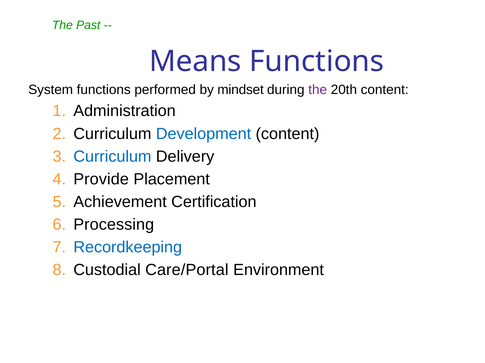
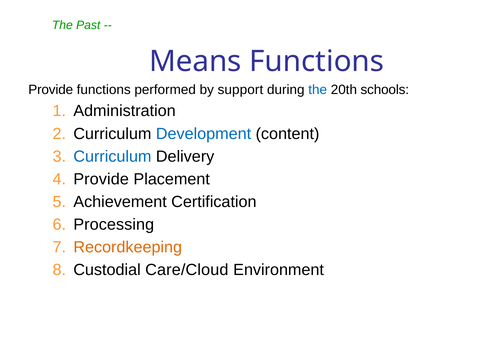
System: System -> Provide (51, 90)
mindset: mindset -> support (240, 90)
the colour: purple -> blue (318, 90)
20th content: content -> schools (385, 90)
Recordkeeping colour: blue -> orange (128, 248)
Care/Portal: Care/Portal -> Care/Cloud (187, 271)
